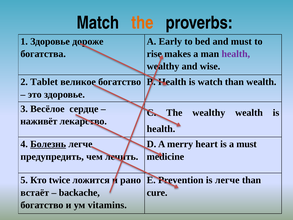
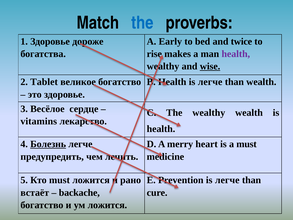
the colour: orange -> blue (142, 23)
and must: must -> twice (241, 41)
wise underline: none -> present (210, 66)
watch: watch -> легче (210, 82)
наживёт: наживёт -> vitamins (39, 121)
Кто twice: twice -> must (59, 180)
ум vitamins: vitamins -> ложится (107, 205)
